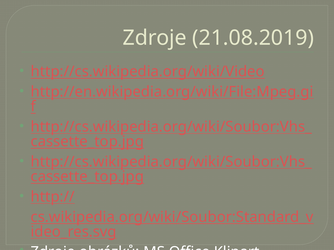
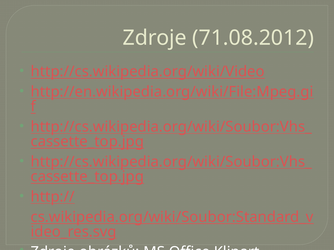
21.08.2019: 21.08.2019 -> 71.08.2012 (253, 38)
